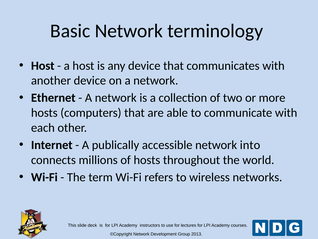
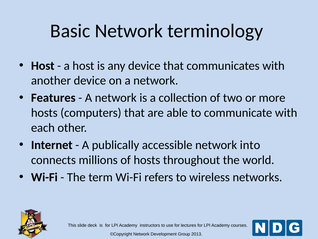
Ethernet: Ethernet -> Features (53, 98)
